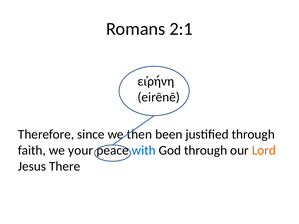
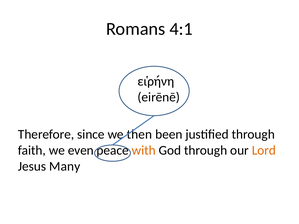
2:1: 2:1 -> 4:1 (181, 29)
your: your -> even (81, 151)
with colour: blue -> orange (144, 151)
There: There -> Many (65, 166)
